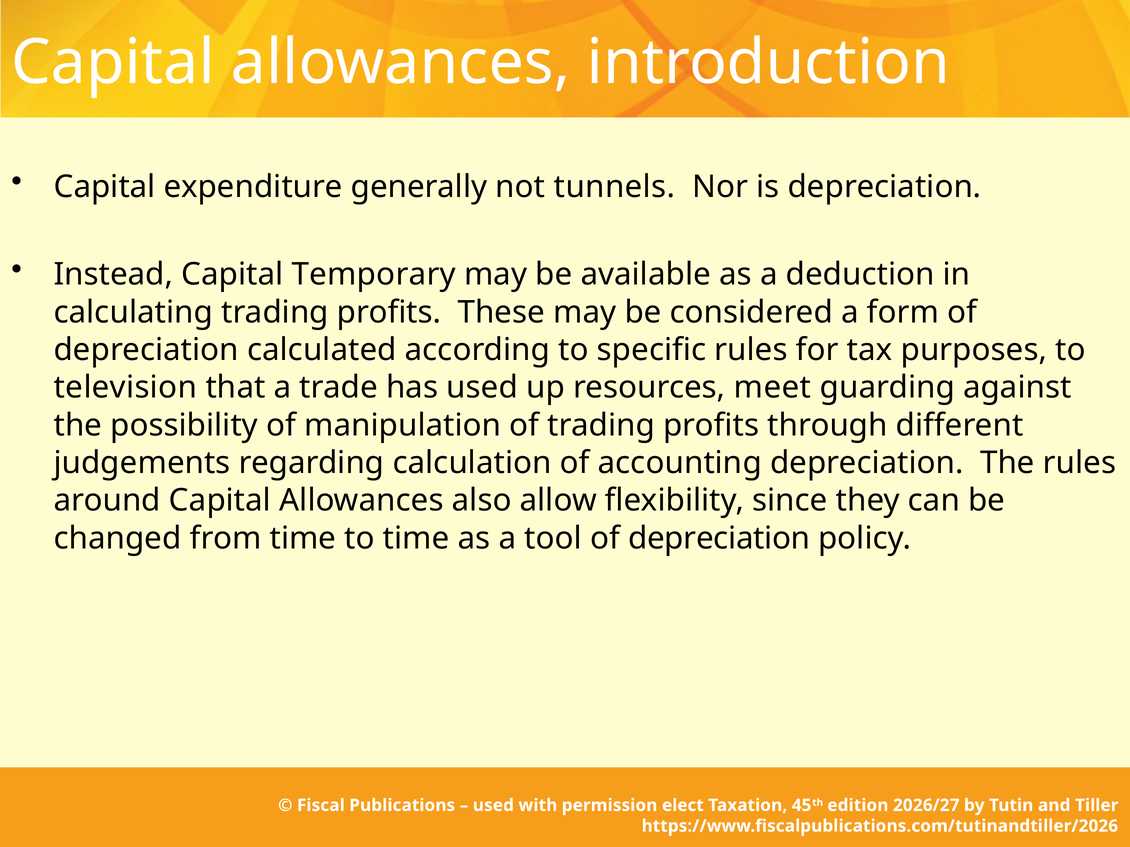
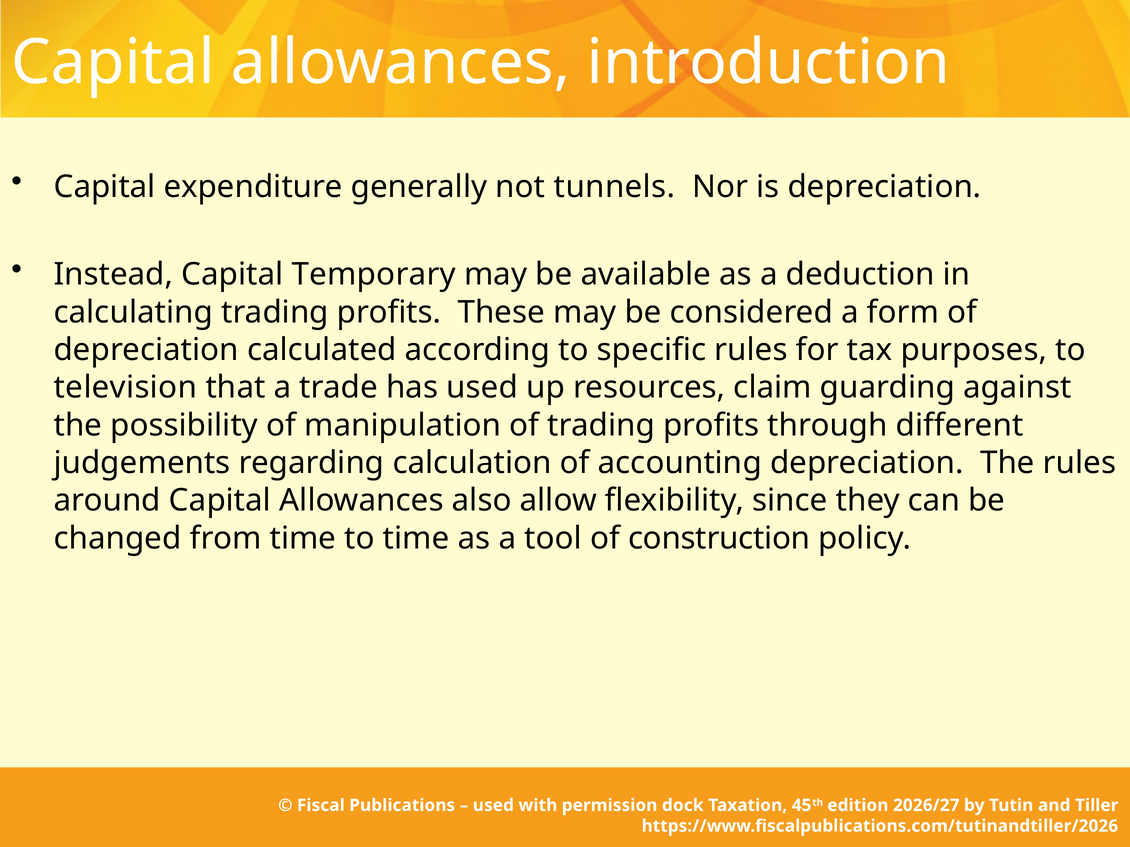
meet: meet -> claim (773, 388)
tool of depreciation: depreciation -> construction (719, 538)
elect: elect -> dock (683, 806)
